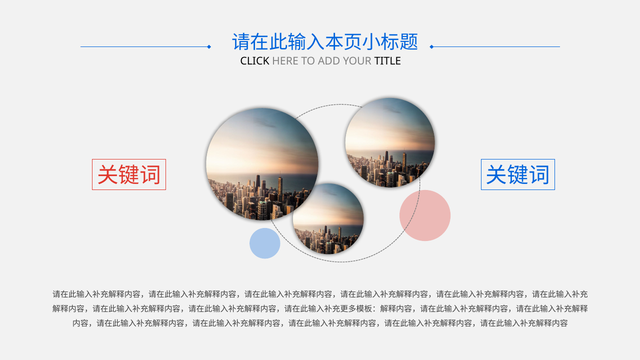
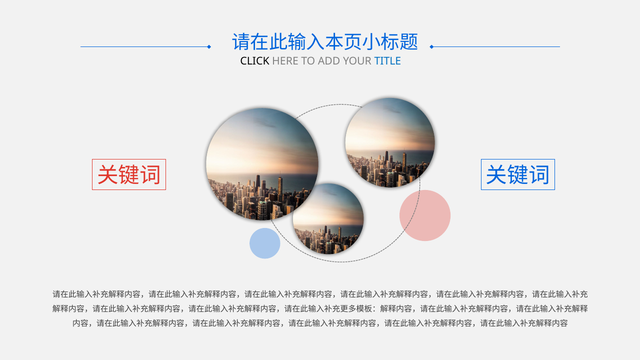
TITLE colour: black -> blue (388, 61)
